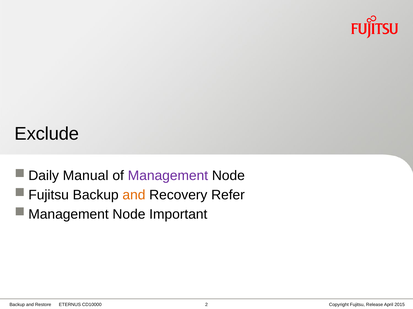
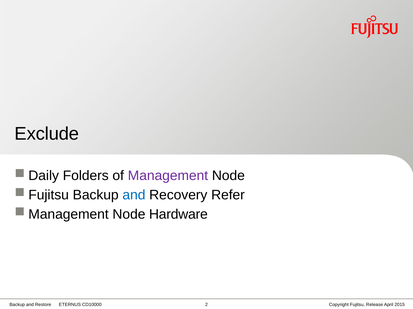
Manual: Manual -> Folders (86, 176)
and colour: orange -> blue (134, 195)
Important: Important -> Hardware (178, 215)
